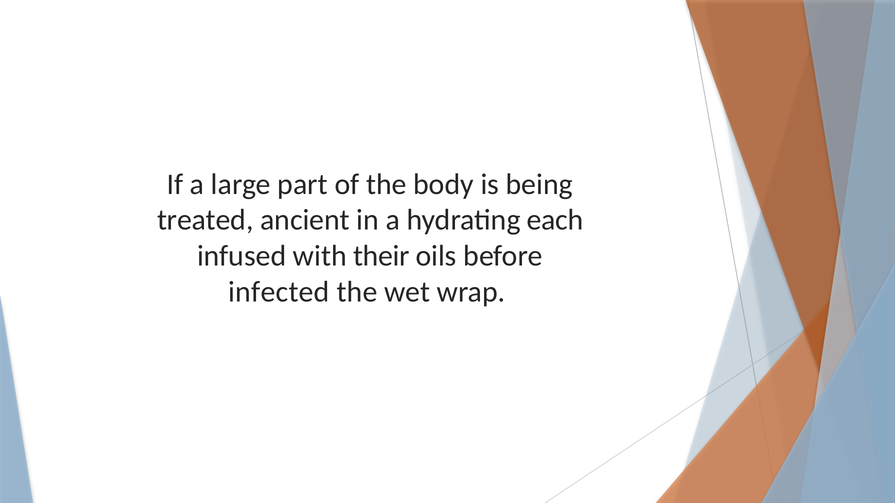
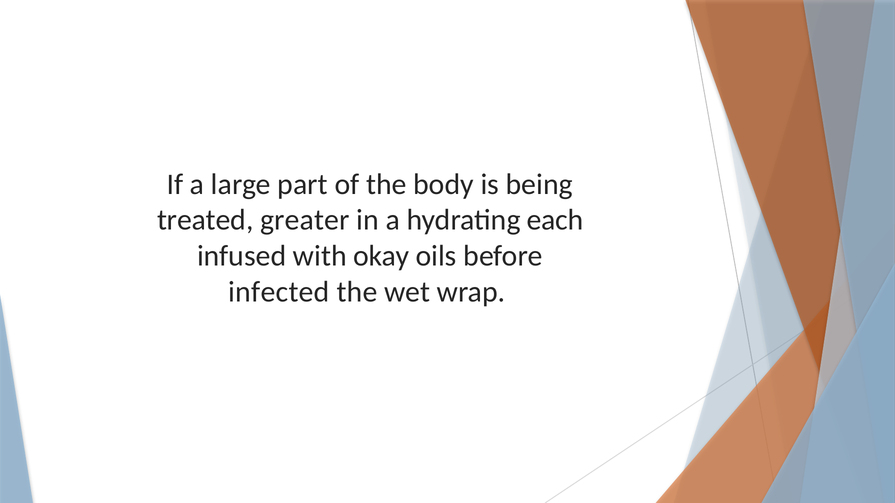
ancient: ancient -> greater (305, 220)
their: their -> okay (381, 256)
